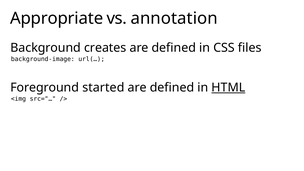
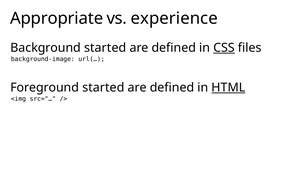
annotation: annotation -> experience (174, 18)
Background creates: creates -> started (105, 48)
CSS underline: none -> present (224, 48)
